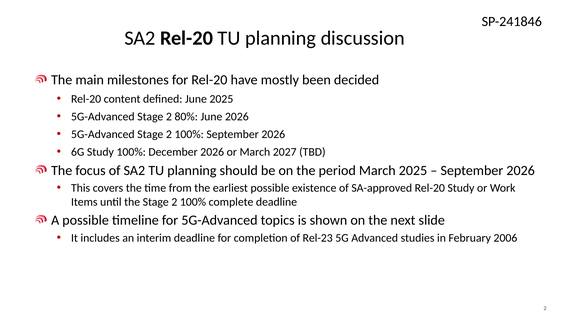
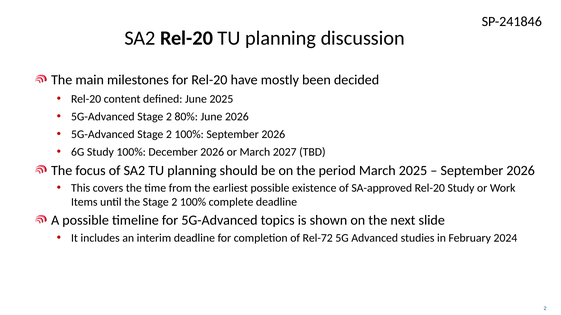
Rel-23: Rel-23 -> Rel-72 (318, 238)
2006: 2006 -> 2024 (505, 238)
